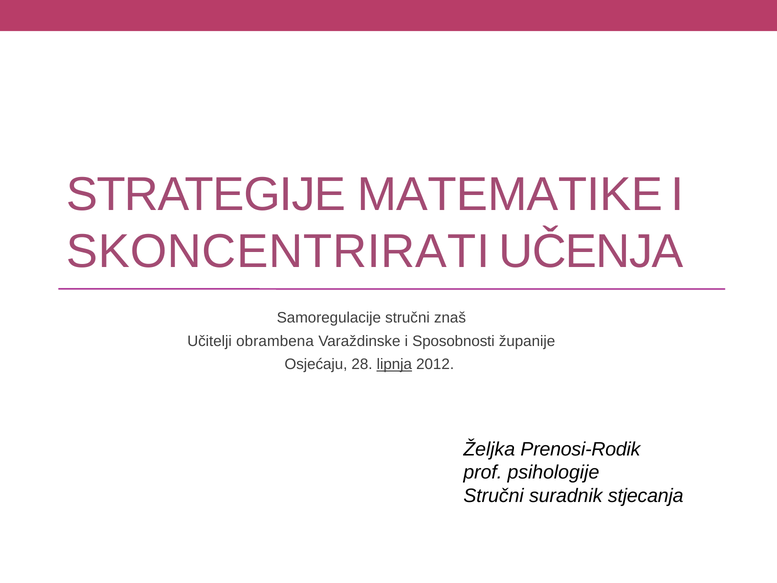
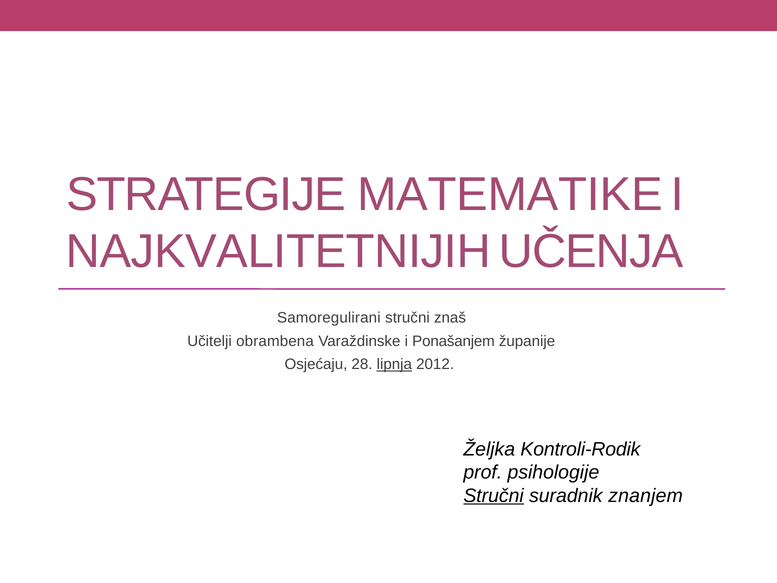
SKONCENTRIRATI: SKONCENTRIRATI -> NAJKVALITETNIJIH (278, 251)
Samoregulacije: Samoregulacije -> Samoregulirani (329, 318)
Sposobnosti: Sposobnosti -> Ponašanjem (454, 341)
Prenosi-Rodik: Prenosi-Rodik -> Kontroli-Rodik (580, 449)
Stručni underline: none -> present (494, 496)
stjecanja: stjecanja -> znanjem (646, 496)
